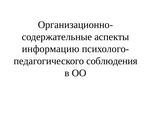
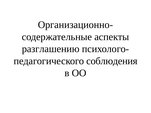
информацию: информацию -> разглашению (51, 49)
